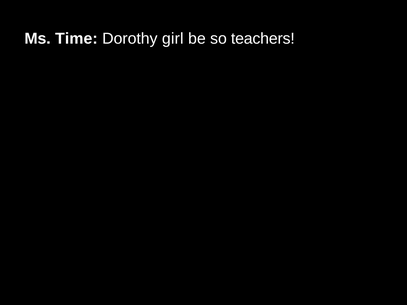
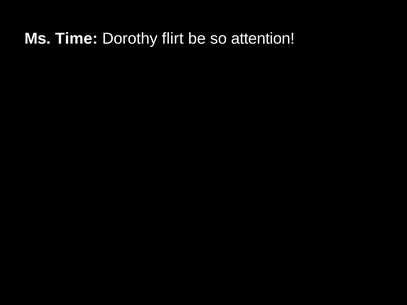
girl: girl -> flirt (173, 39)
teachers: teachers -> attention (263, 39)
